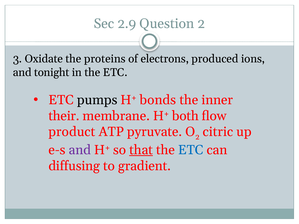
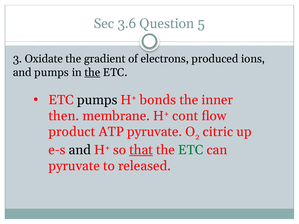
2.9: 2.9 -> 3.6 (127, 24)
Question 2: 2 -> 5 (201, 24)
proteins: proteins -> gradient (105, 59)
and tonight: tonight -> pumps (52, 72)
the underline: none -> present (92, 72)
their: their -> then (64, 116)
both: both -> cont (185, 116)
and colour: purple -> black (80, 150)
ETC colour: blue -> green (191, 150)
diffusing: diffusing -> pyruvate (74, 166)
gradient: gradient -> released (144, 166)
